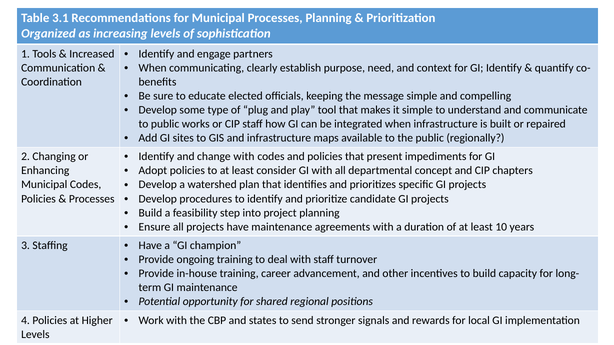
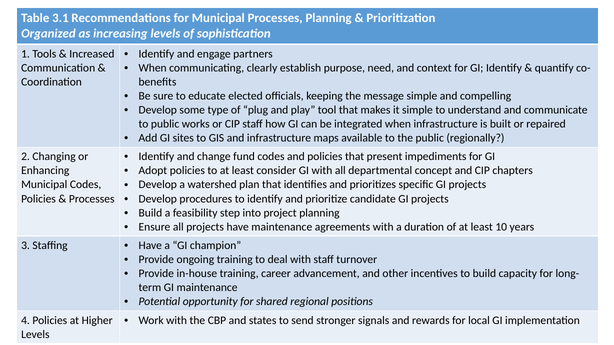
change with: with -> fund (244, 157)
